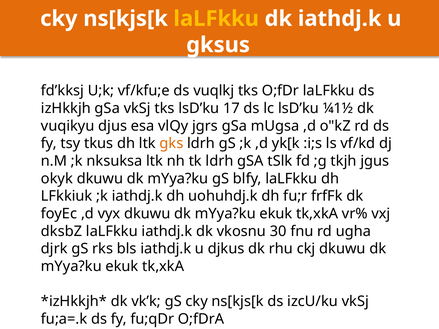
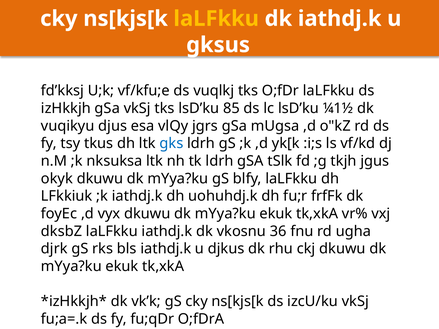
17: 17 -> 85 (231, 108)
gks colour: orange -> blue (171, 144)
30: 30 -> 36 (278, 231)
